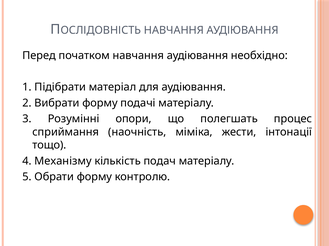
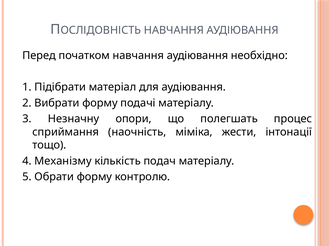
Розумінні: Розумінні -> Незначну (74, 119)
